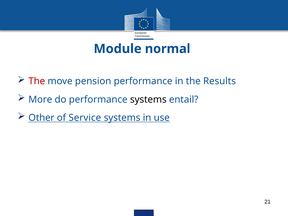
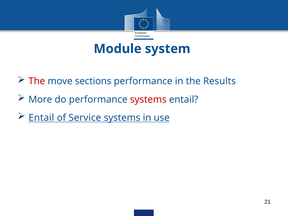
normal: normal -> system (168, 49)
pension: pension -> sections (93, 81)
systems colour: black -> red (148, 99)
Other: Other -> Entail (41, 118)
